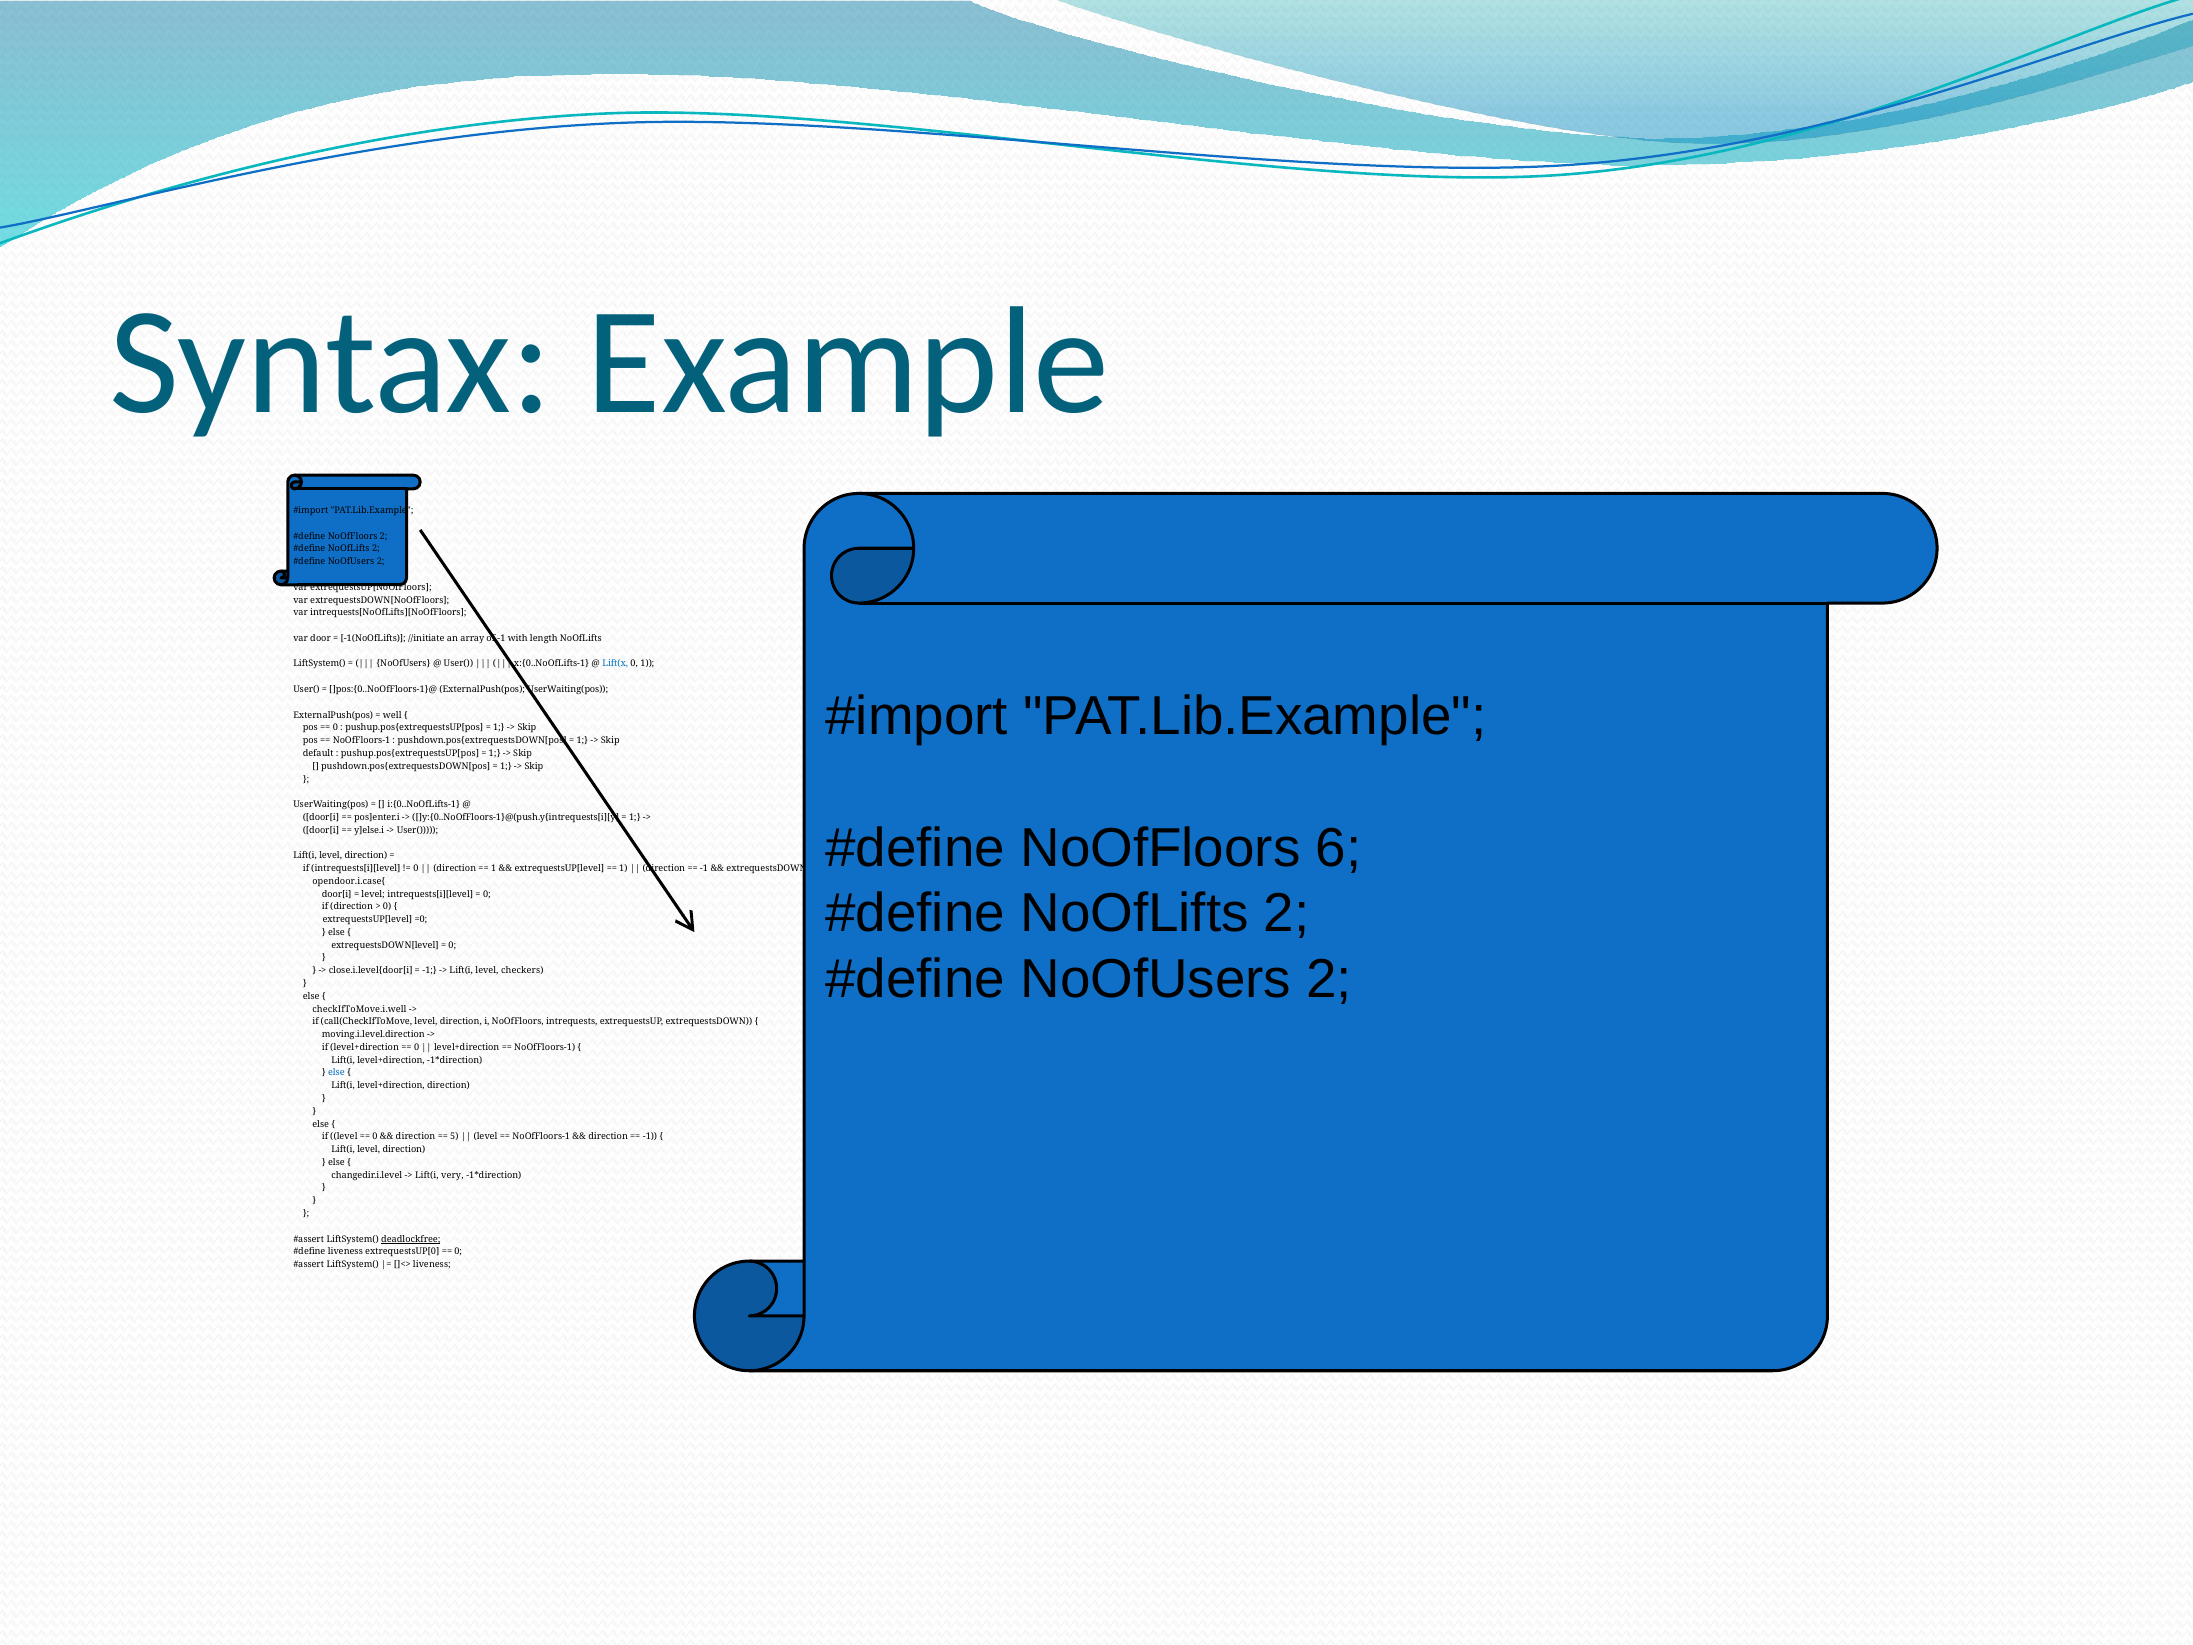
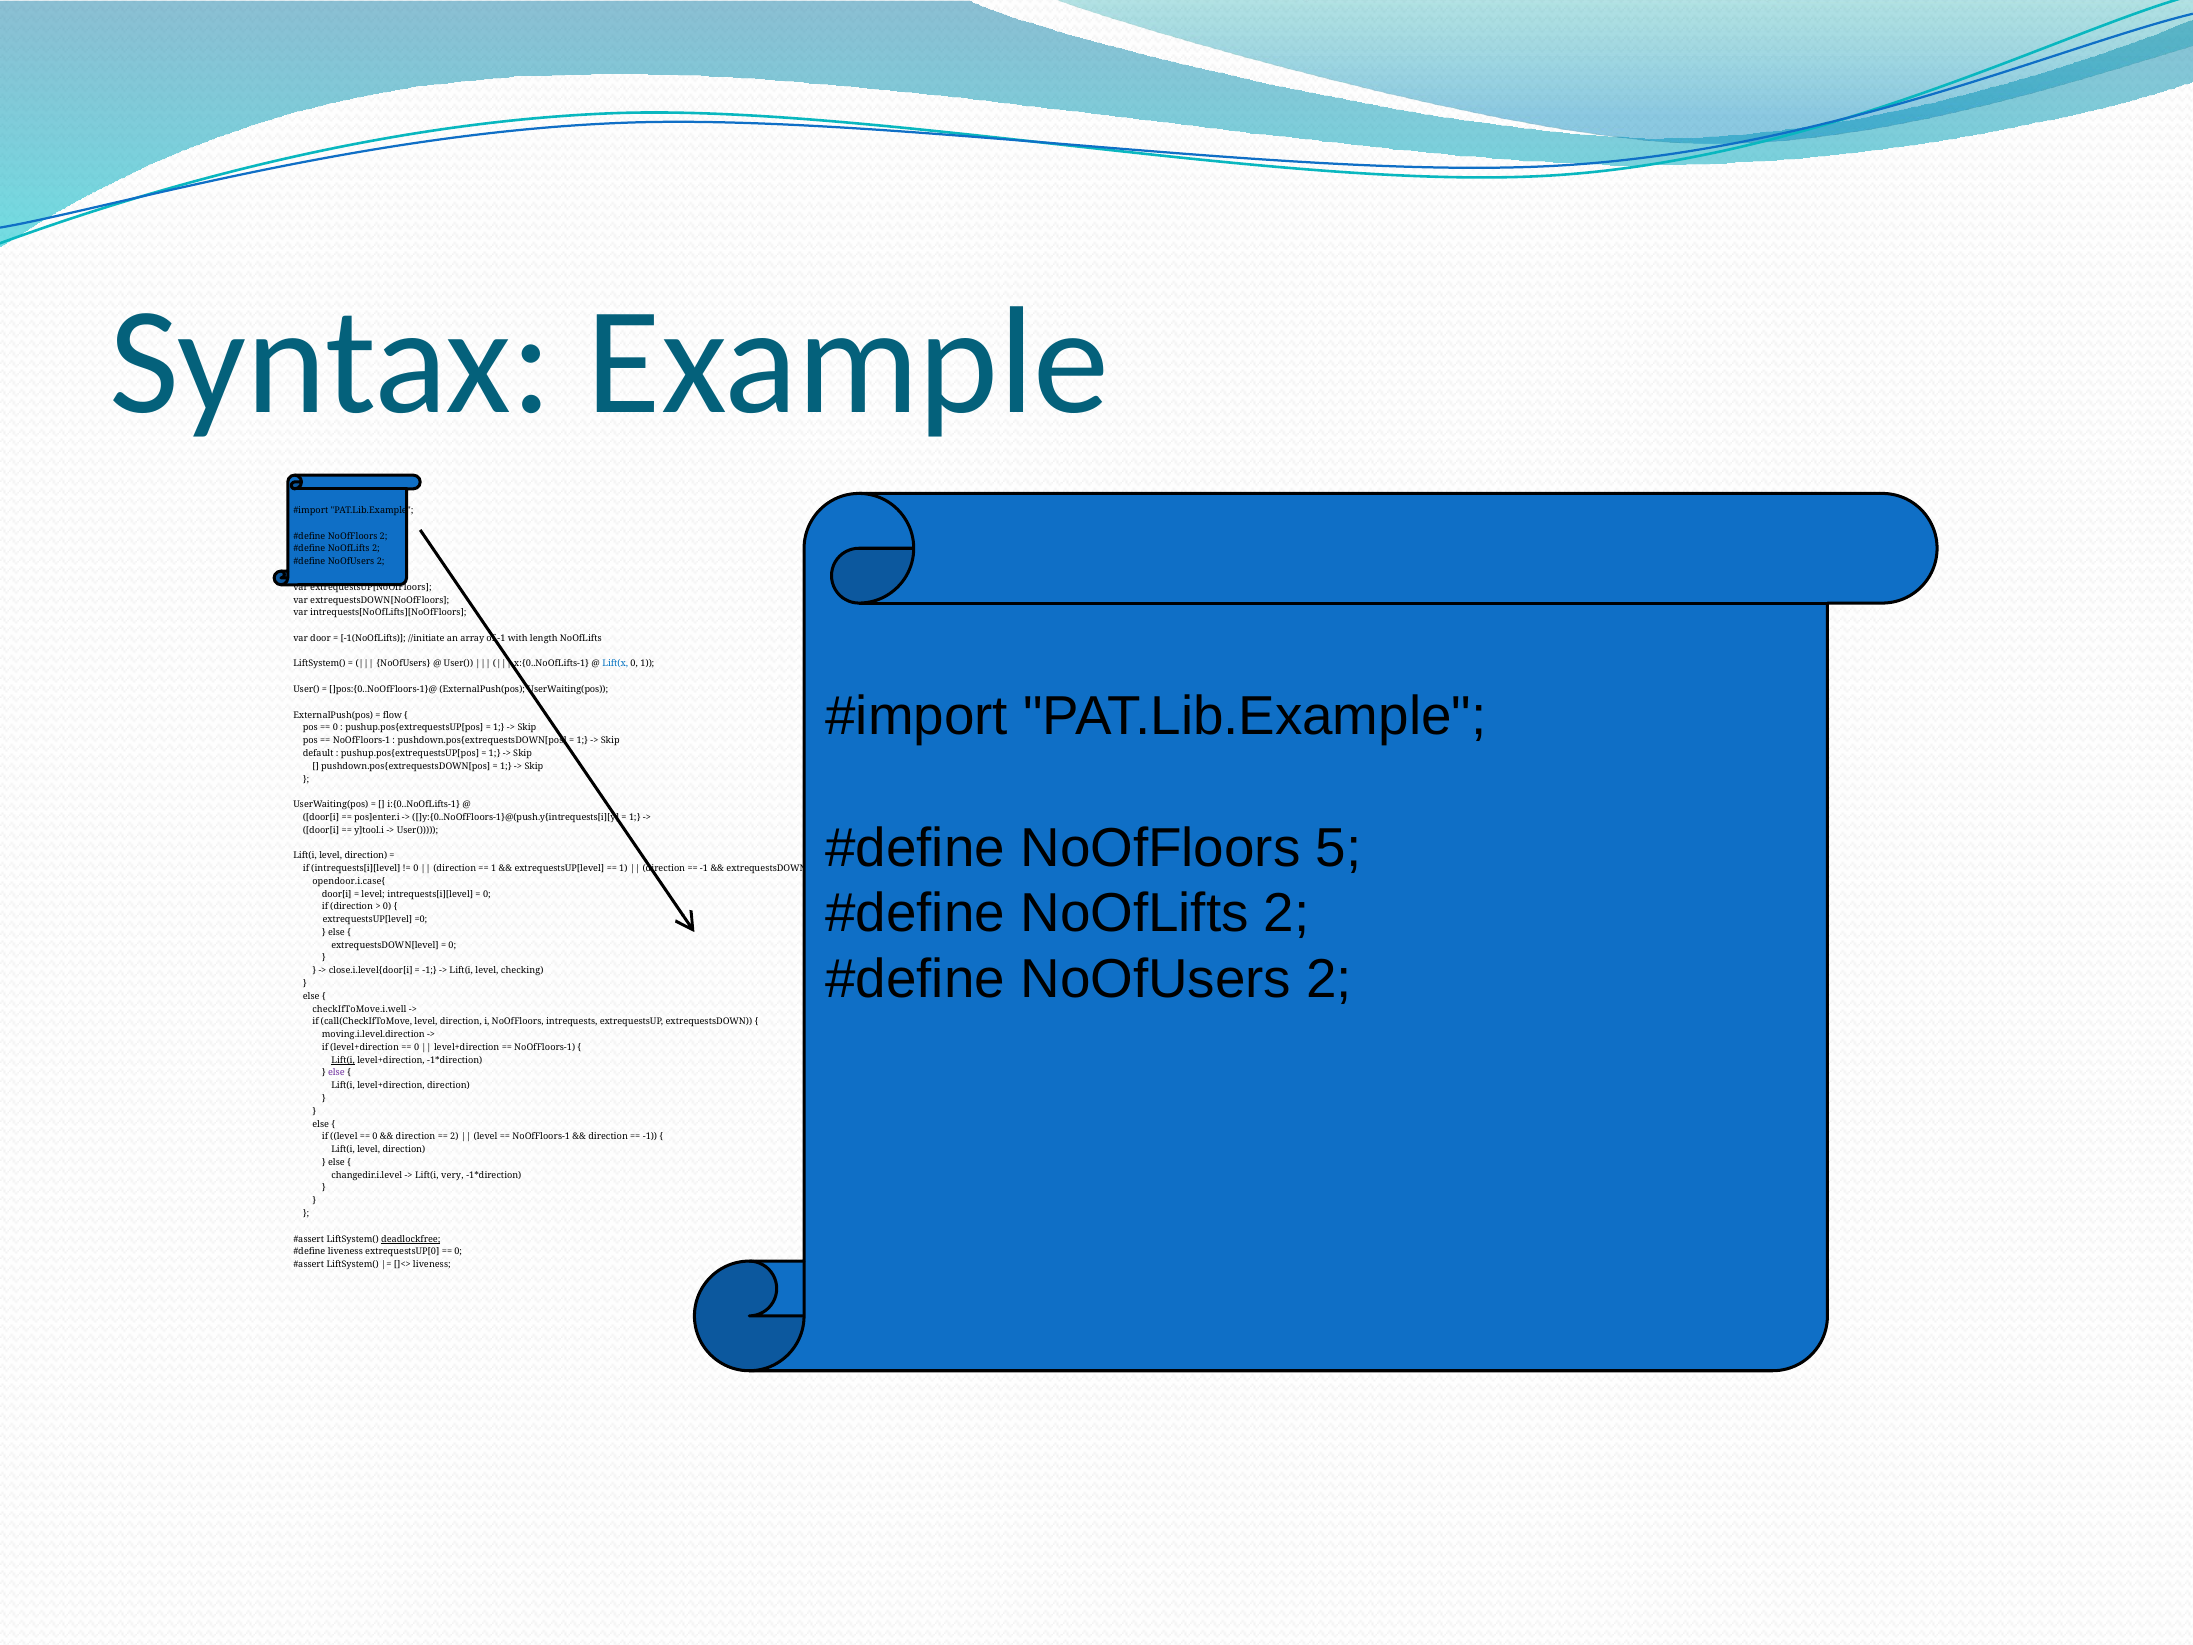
well: well -> flow (392, 715)
6: 6 -> 5 (1339, 848)
y]else.i: y]else.i -> y]tool.i (369, 830)
checkers: checkers -> checking (522, 971)
Lift(i underline: none -> present (343, 1060)
else colour: blue -> purple (336, 1073)
5: 5 -> 2 (454, 1137)
